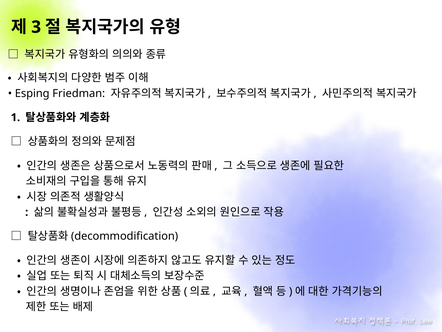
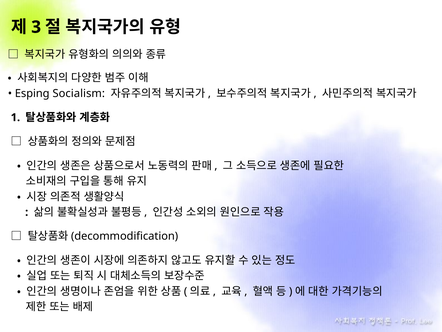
Friedman: Friedman -> Socialism (79, 93)
